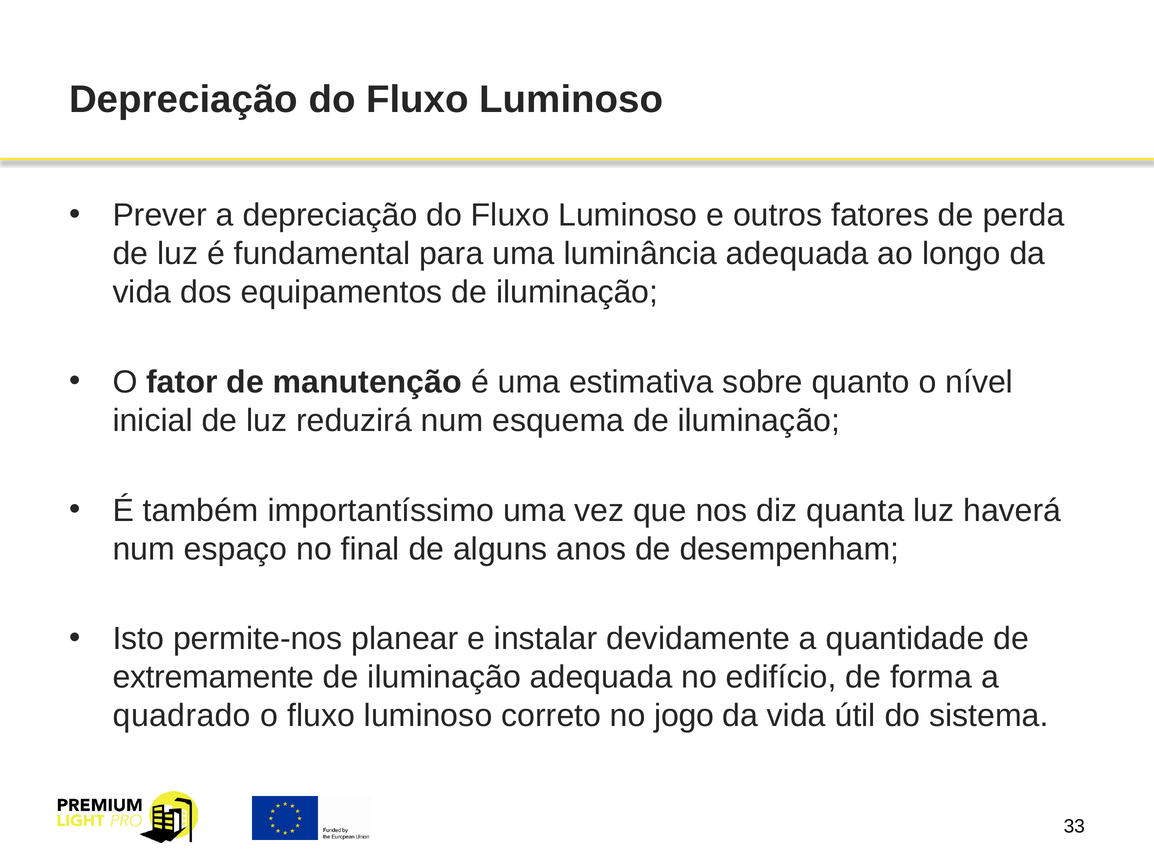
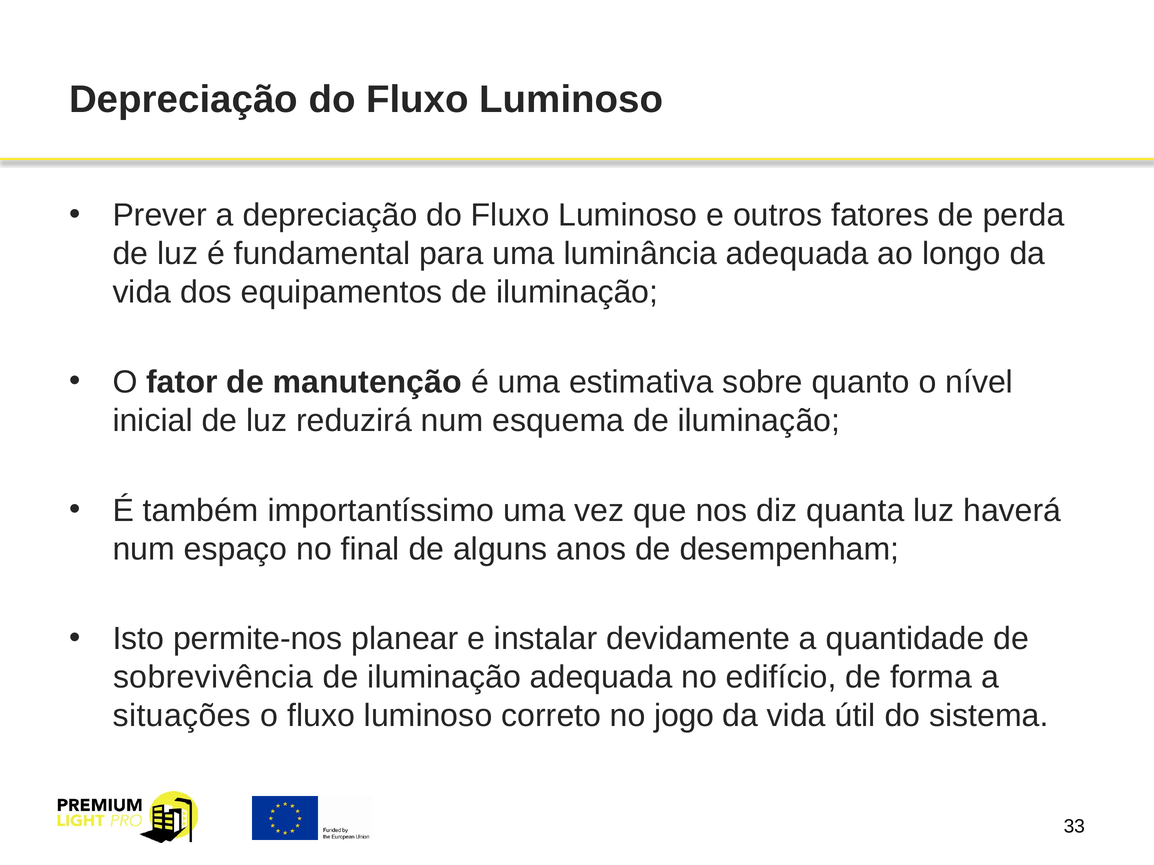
extremamente: extremamente -> sobrevivência (213, 678)
quadrado: quadrado -> situações (182, 716)
